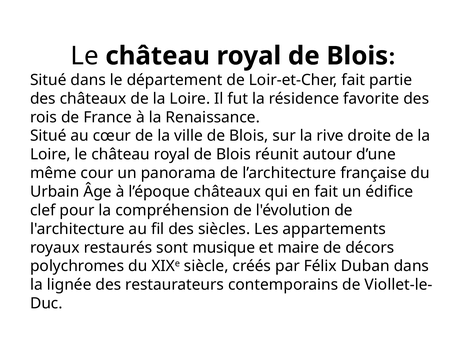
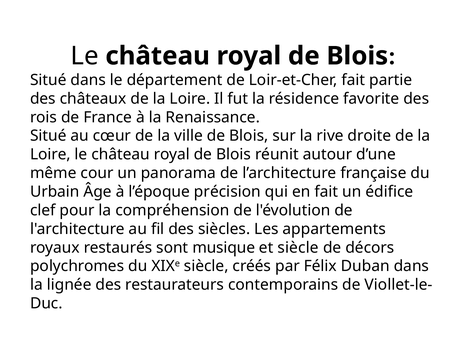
l’époque châteaux: châteaux -> précision (227, 192)
et maire: maire -> siècle (298, 248)
